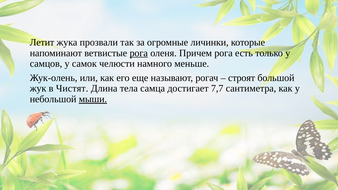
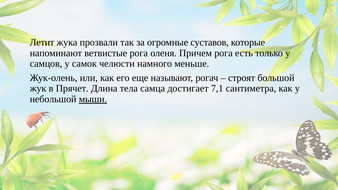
личинки: личинки -> суставов (210, 42)
рога underline: present -> none (139, 53)
Чистят: Чистят -> Прячет (72, 89)
7,7: 7,7 -> 7,1 (217, 89)
